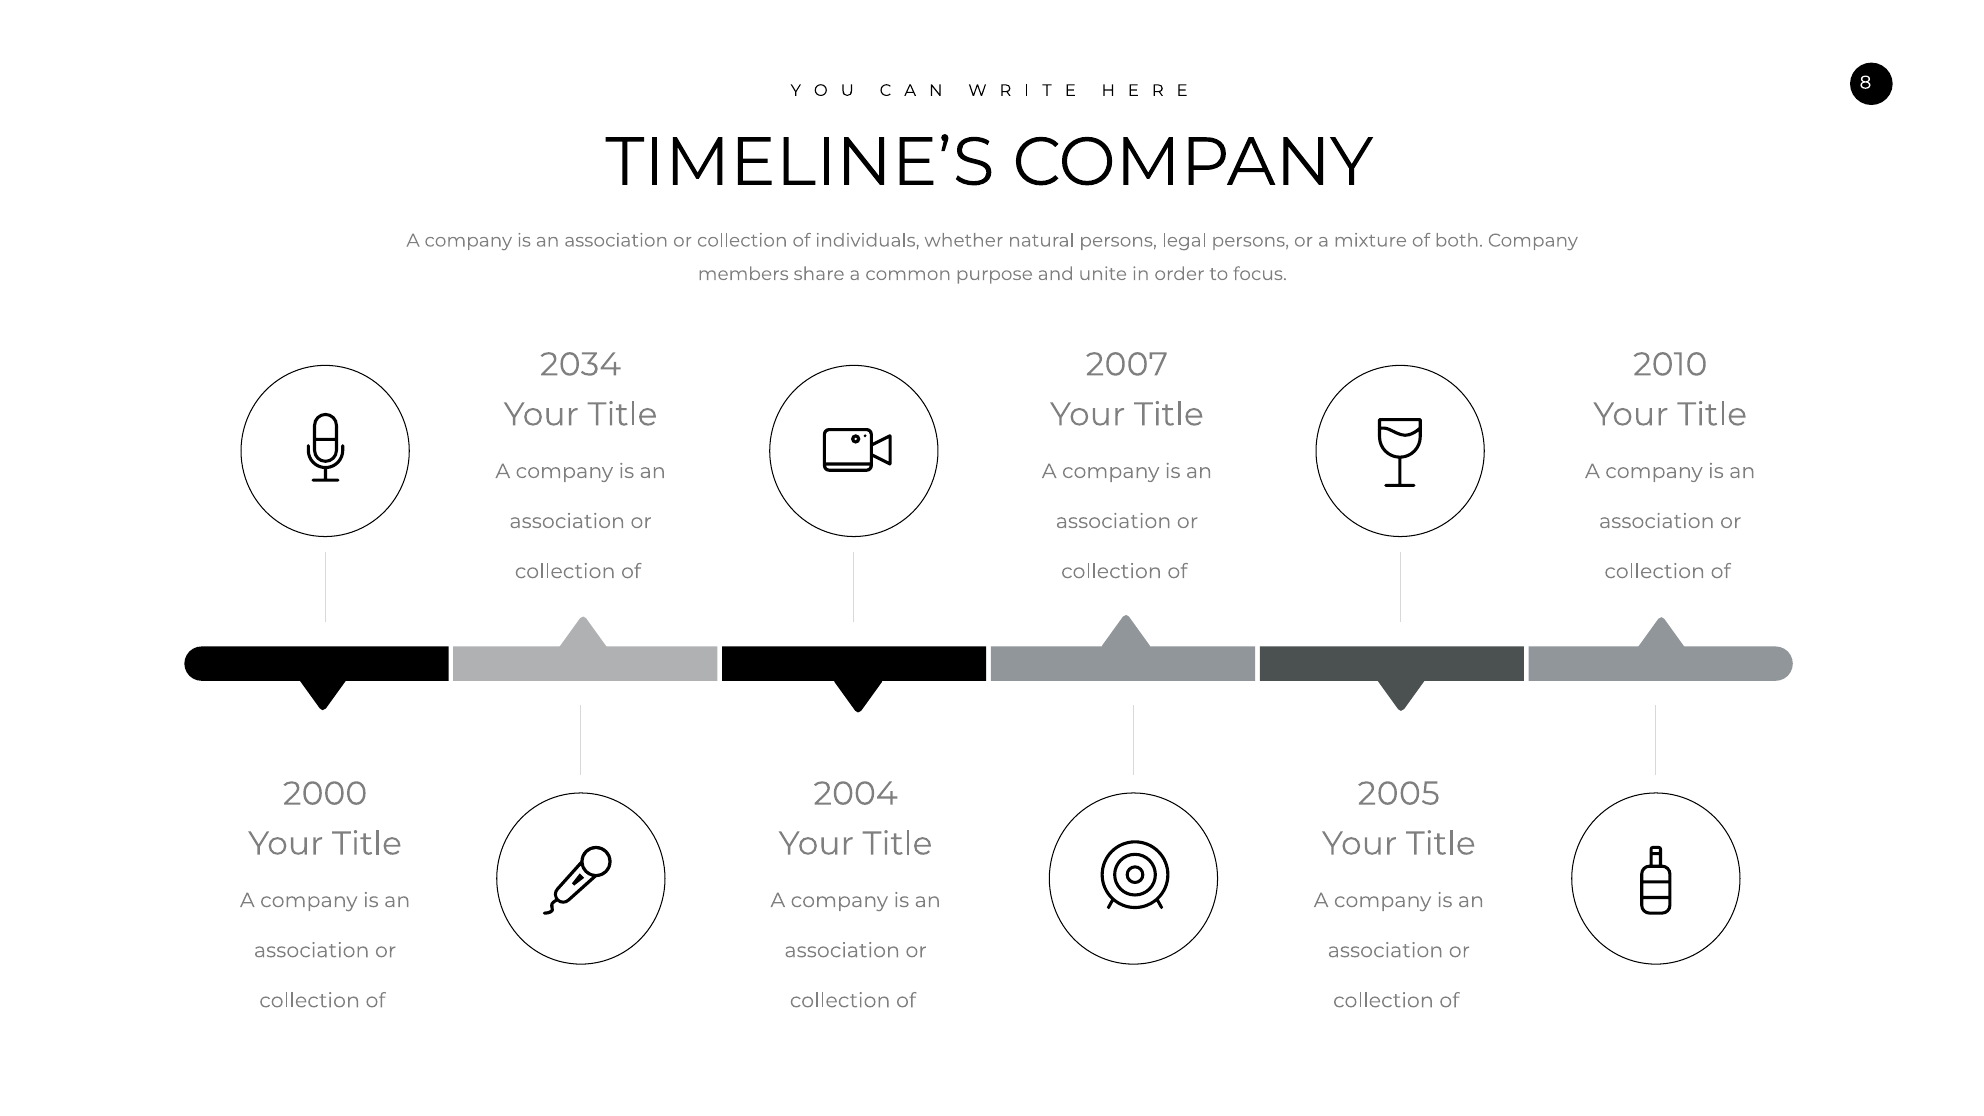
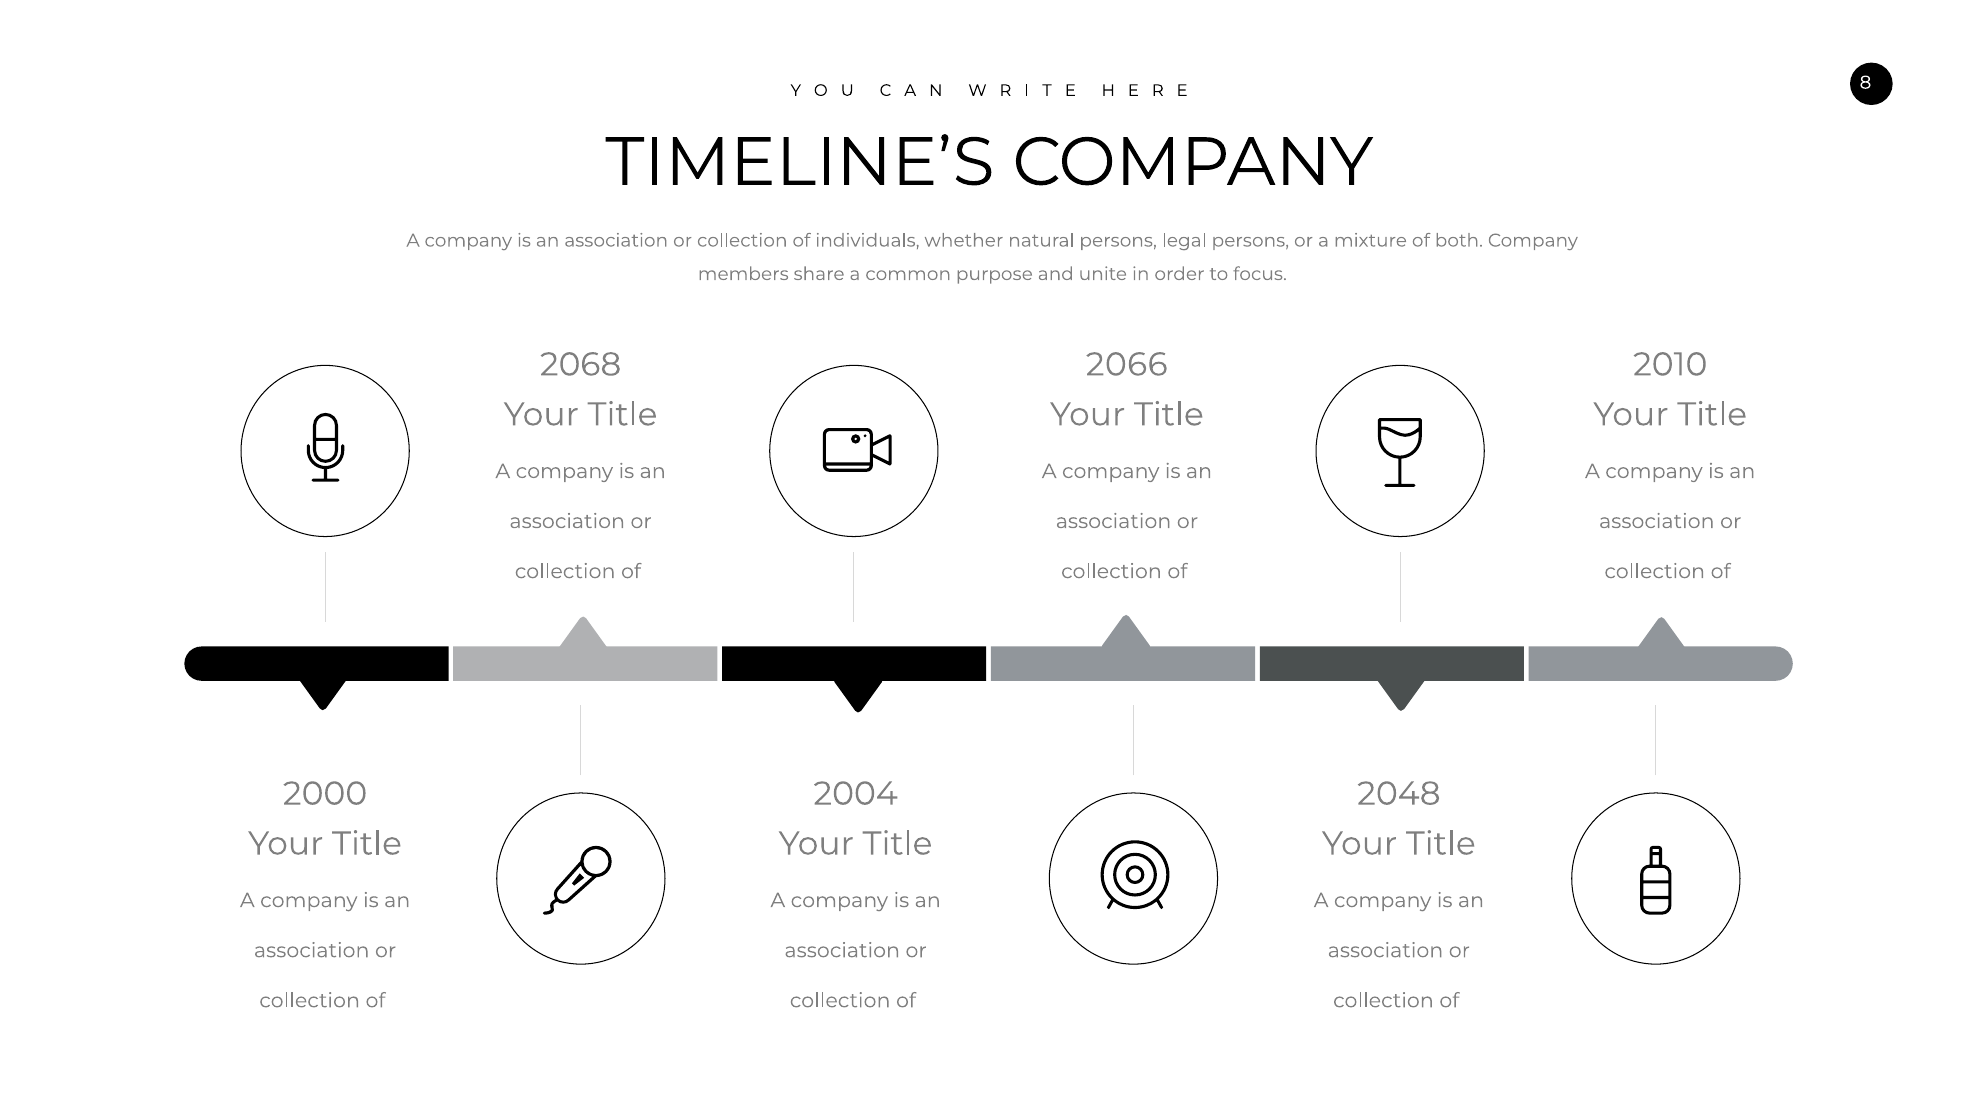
2034: 2034 -> 2068 (581, 365)
2007: 2007 -> 2066 (1127, 365)
2005: 2005 -> 2048 (1399, 794)
